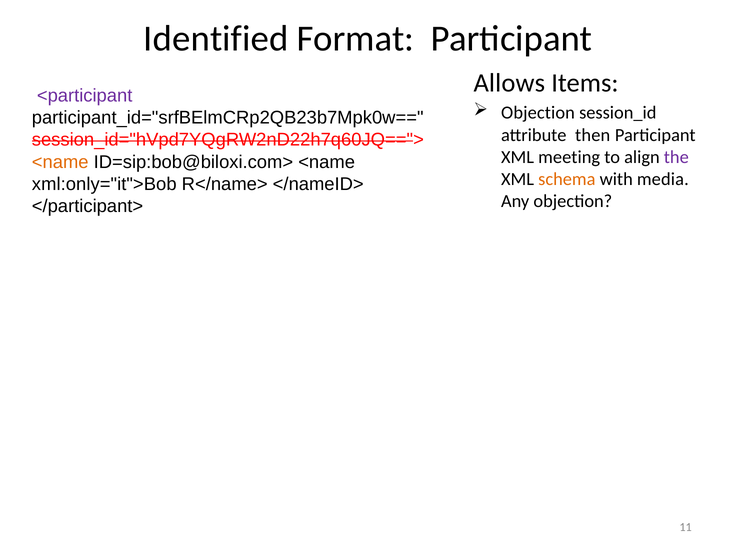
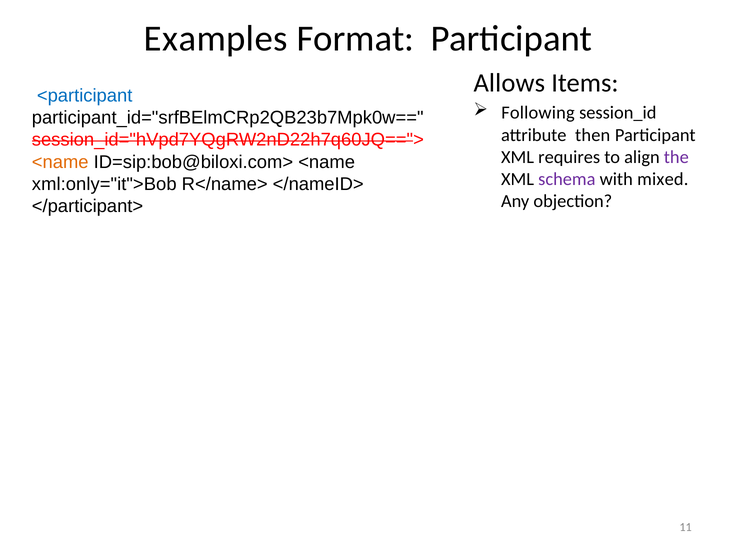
Identified: Identified -> Examples (216, 39)
<participant colour: purple -> blue (85, 96)
Objection: Objection -> Following (538, 113)
meeting: meeting -> requires (569, 157)
schema colour: orange -> purple (567, 179)
media: media -> mixed (663, 179)
